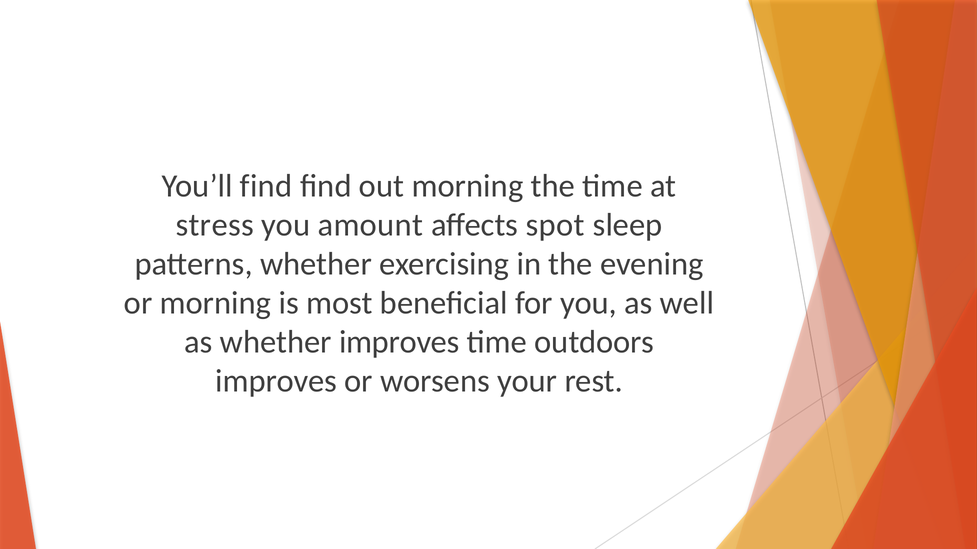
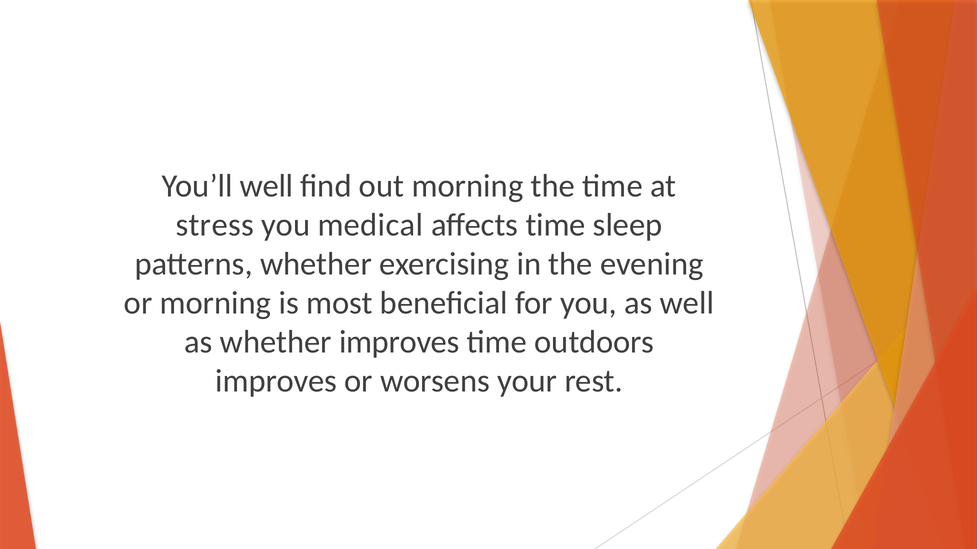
You’ll find: find -> well (267, 186)
amount: amount -> medical (370, 225)
affects spot: spot -> time (556, 225)
